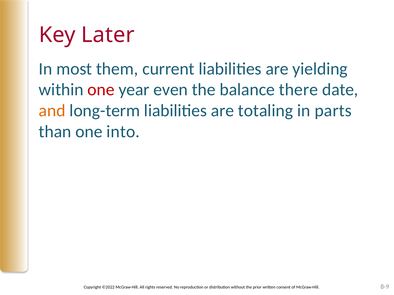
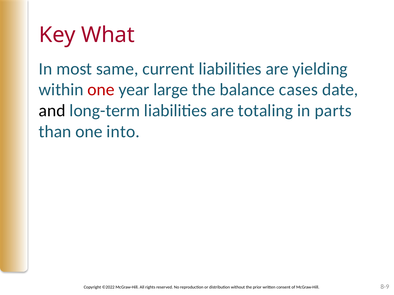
Later: Later -> What (108, 35)
them: them -> same (117, 69)
even: even -> large (171, 90)
there: there -> cases (298, 90)
and colour: orange -> black (52, 111)
